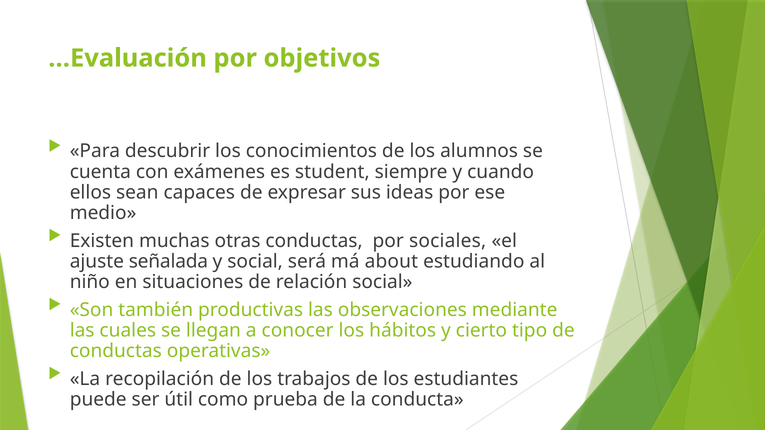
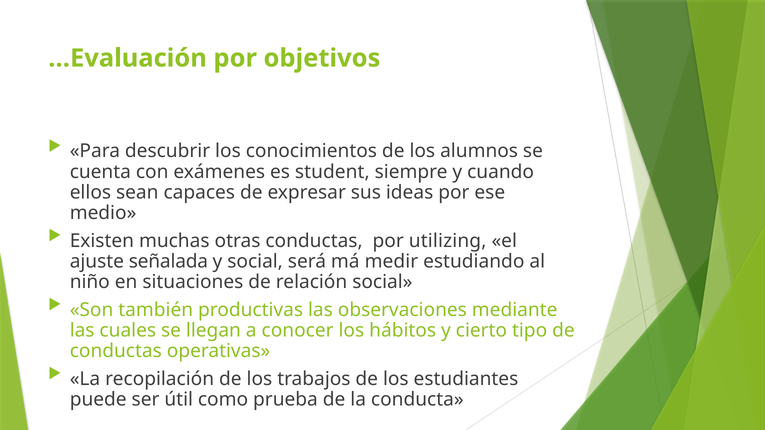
sociales: sociales -> utilizing (448, 241)
about: about -> medir (391, 262)
